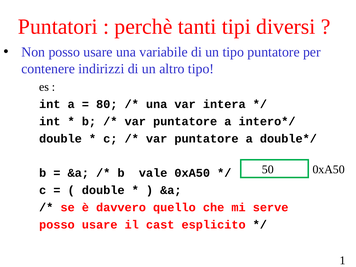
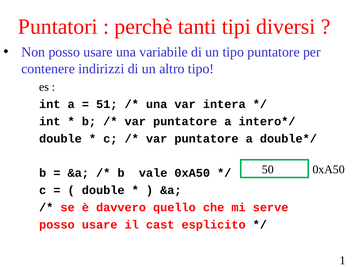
80: 80 -> 51 (107, 104)
